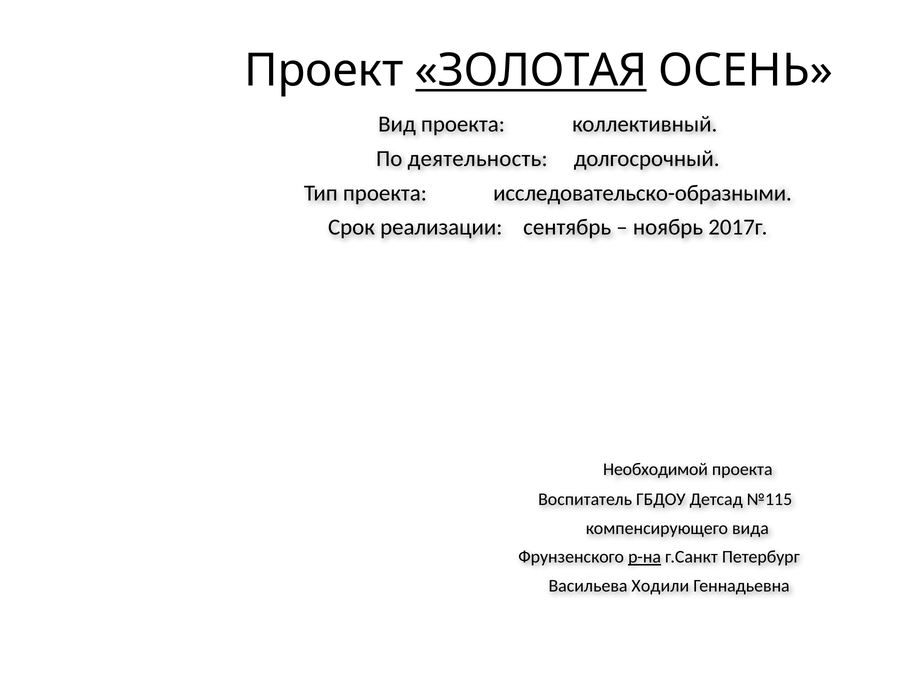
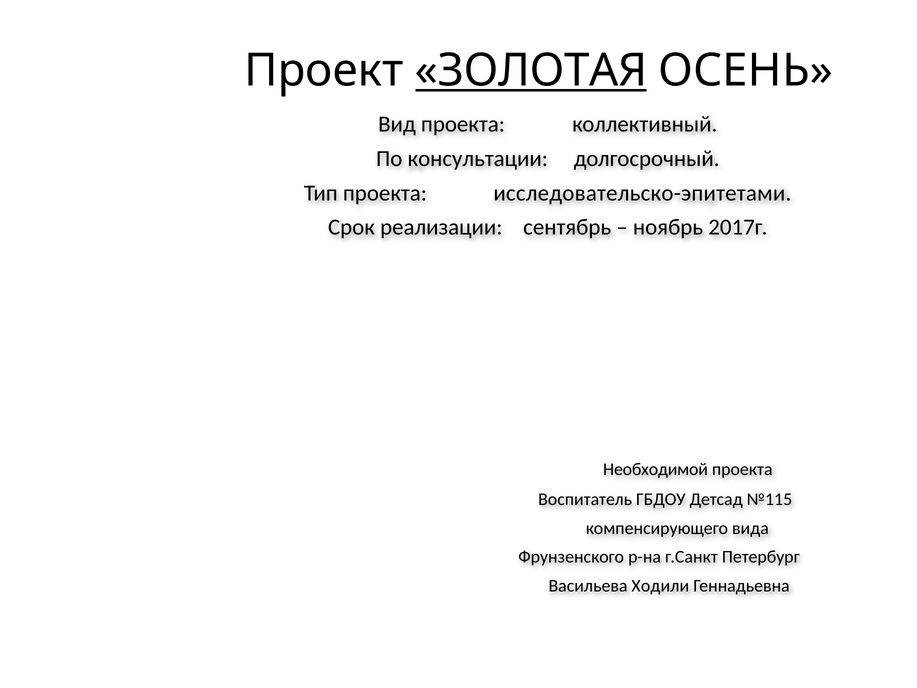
деятельность: деятельность -> консультации (478, 159)
исследовательско-образными: исследовательско-образными -> исследовательско-эпитетами (642, 193)
р-на underline: present -> none (645, 557)
